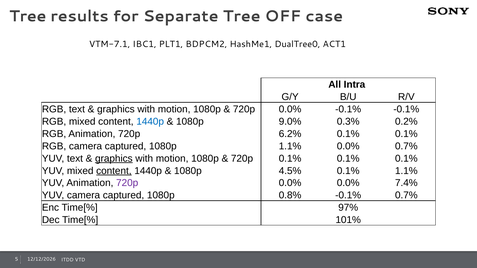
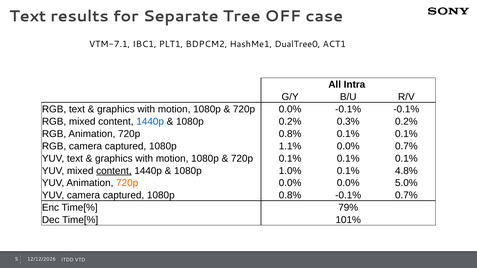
Tree: Tree -> Text (28, 16)
1080p 9.0%: 9.0% -> 0.2% (290, 122)
720p 6.2%: 6.2% -> 0.8% (290, 134)
graphics underline: present -> none (114, 158)
4.5%: 4.5% -> 1.0% (290, 171)
0.1% 1.1%: 1.1% -> 4.8% (406, 171)
720p colour: purple -> orange (127, 183)
7.4%: 7.4% -> 5.0% (406, 183)
97%: 97% -> 79% (348, 208)
